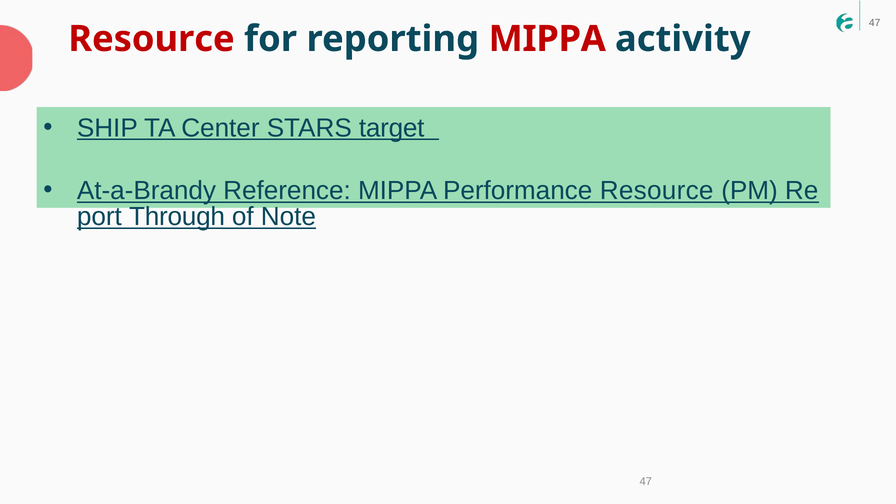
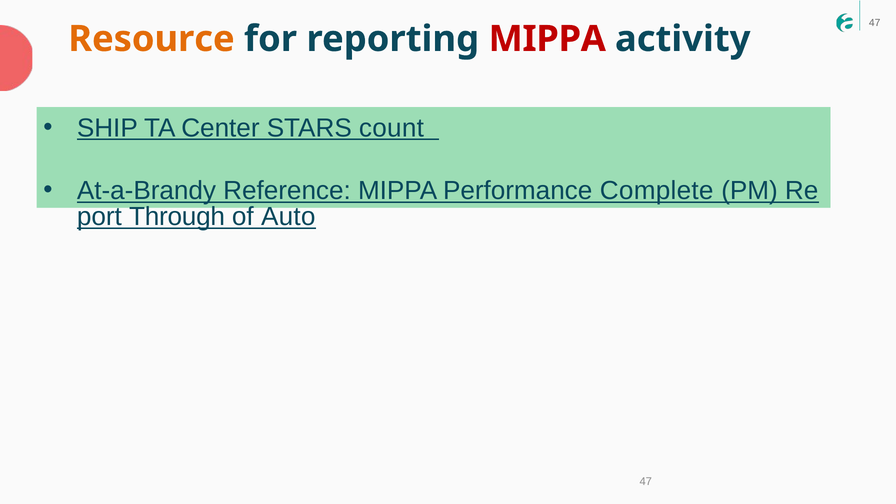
Resource colour: red -> orange (151, 39)
target: target -> count (391, 128)
Performance Resource: Resource -> Complete (657, 191)
Note: Note -> Auto (288, 217)
